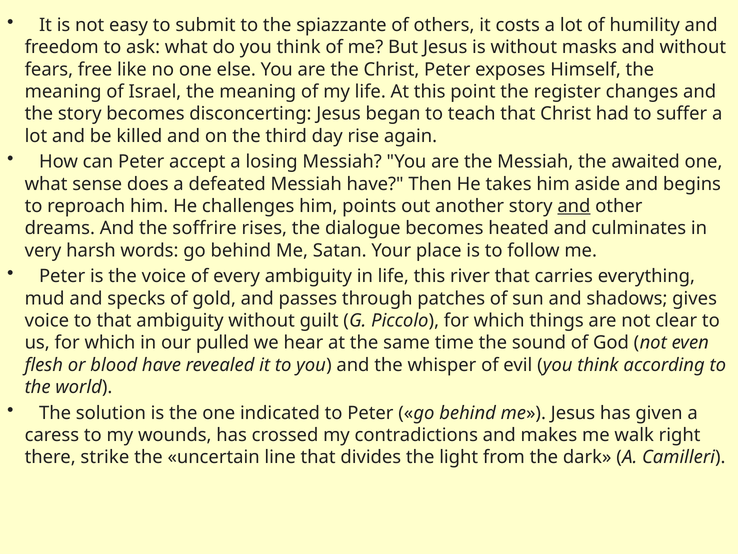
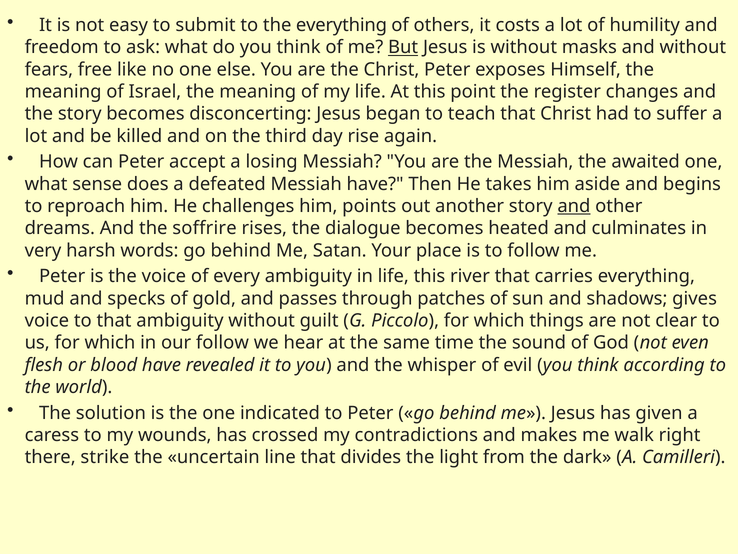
the spiazzante: spiazzante -> everything (341, 25)
But underline: none -> present (403, 47)
our pulled: pulled -> follow (222, 343)
